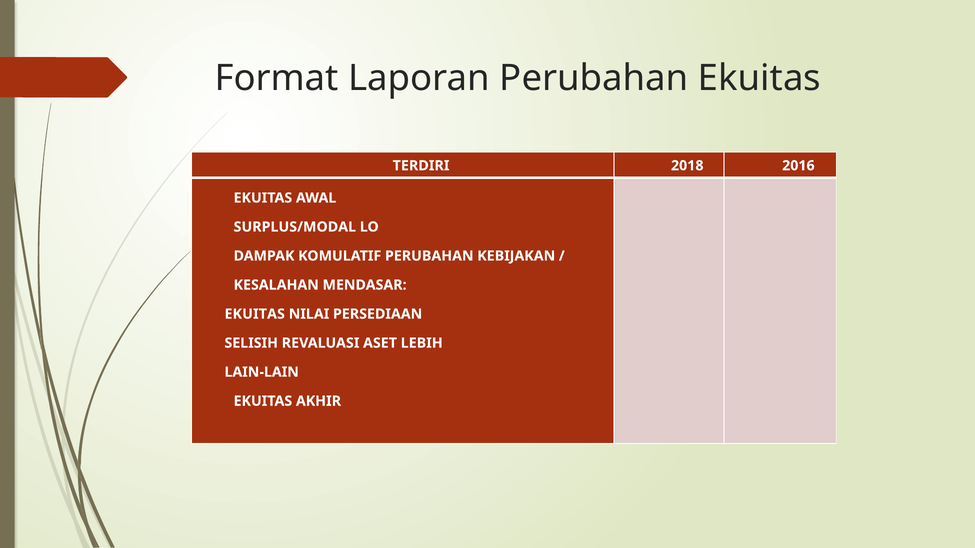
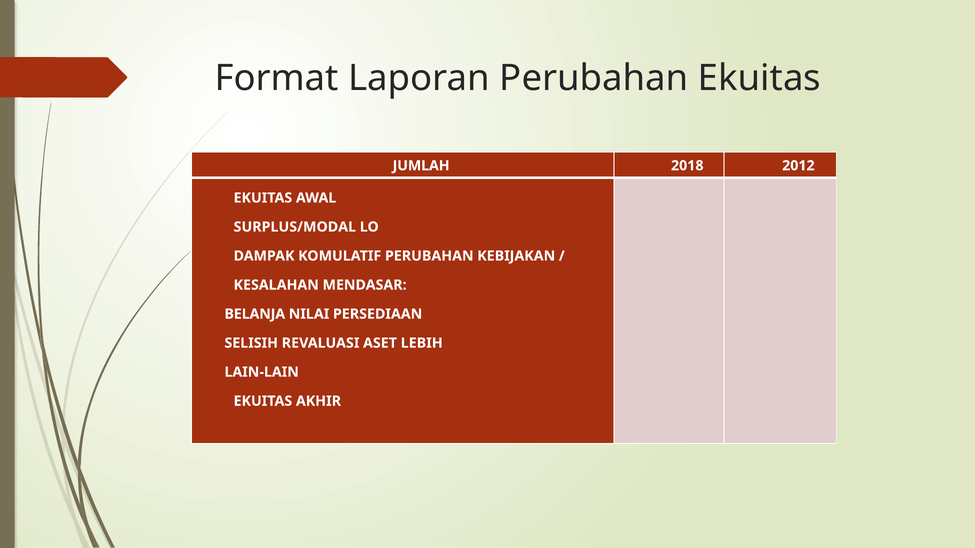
TERDIRI: TERDIRI -> JUMLAH (421, 166)
2016: 2016 -> 2012 (798, 166)
EKUITAS: EKUITAS -> BELANJA (255, 314)
